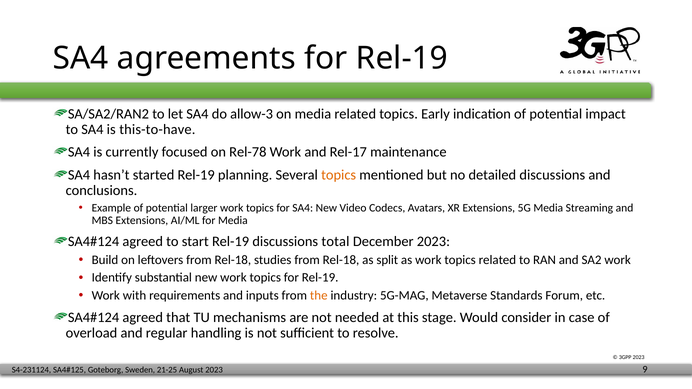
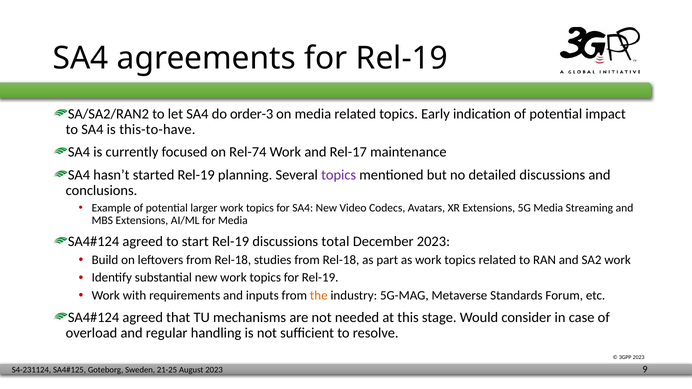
allow-3: allow-3 -> order-3 (252, 114)
Rel-78: Rel-78 -> Rel-74 (248, 152)
topics colour: orange -> purple (339, 175)
split: split -> part (387, 260)
